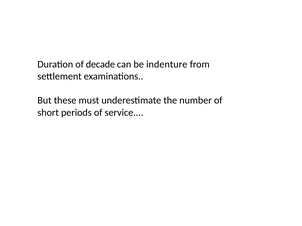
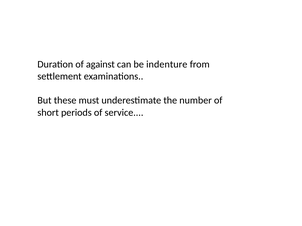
decade: decade -> against (100, 64)
